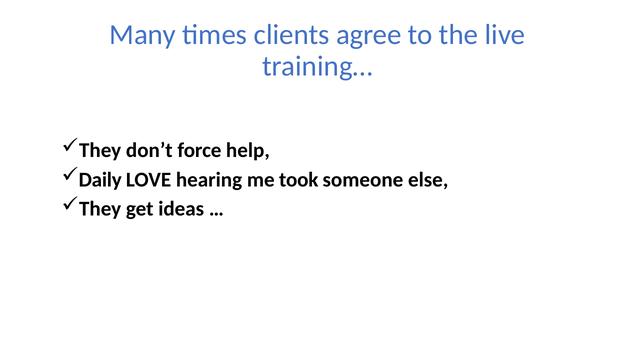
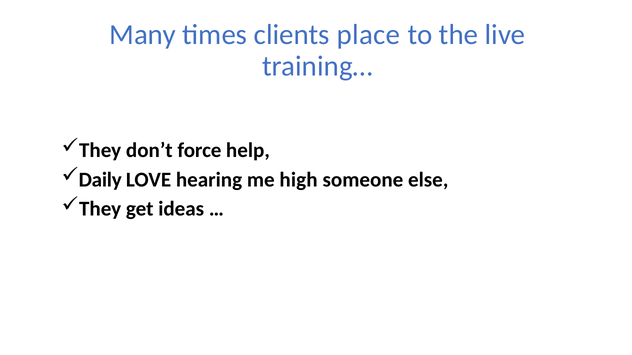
agree: agree -> place (369, 35)
took: took -> high (299, 180)
